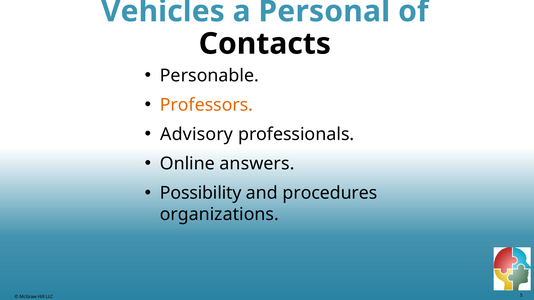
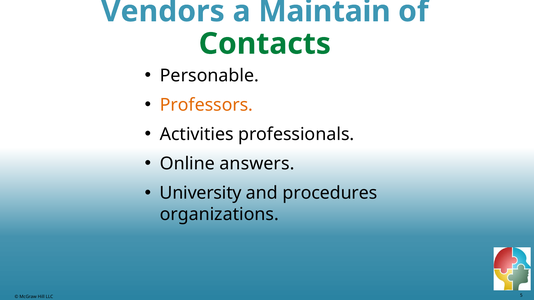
Vehicles: Vehicles -> Vendors (163, 11)
Personal: Personal -> Maintain (325, 11)
Contacts colour: black -> green (265, 44)
Advisory: Advisory -> Activities (197, 135)
Possibility: Possibility -> University (201, 193)
